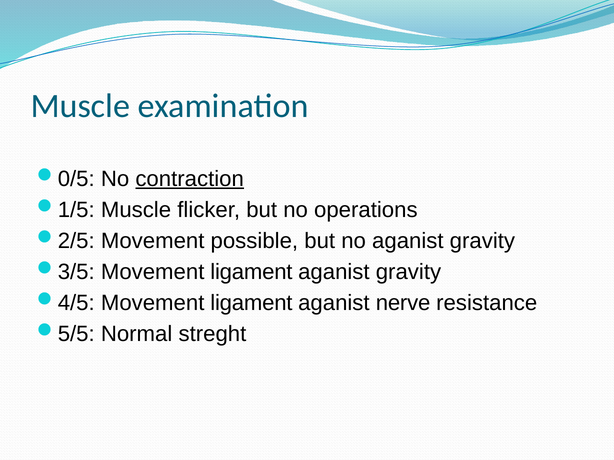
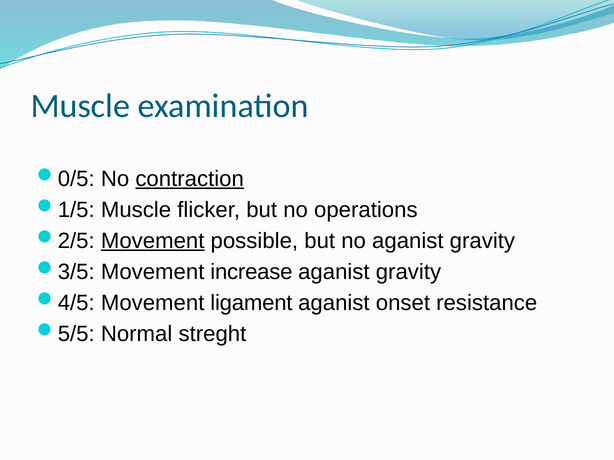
Movement underline: none -> present (153, 241)
ligament: ligament -> increase (251, 272)
nerve: nerve -> onset (403, 303)
